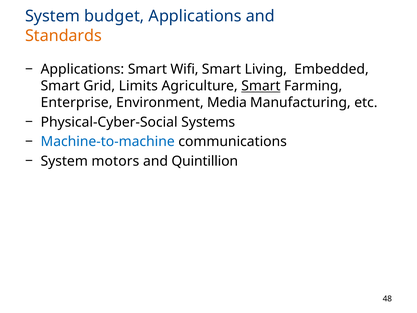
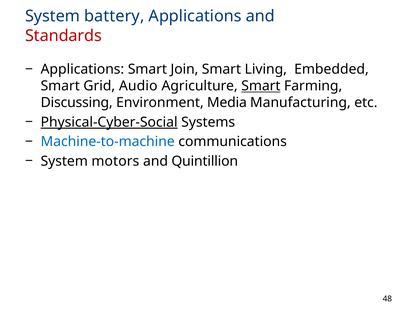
budget: budget -> battery (114, 16)
Standards colour: orange -> red (64, 36)
Wifi: Wifi -> Join (184, 69)
Limits: Limits -> Audio (138, 86)
Enterprise: Enterprise -> Discussing (77, 103)
Physical-Cyber-Social underline: none -> present (109, 122)
